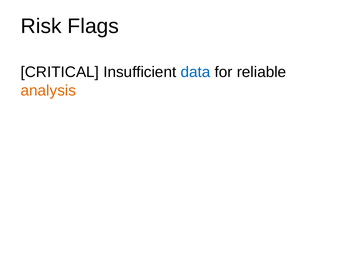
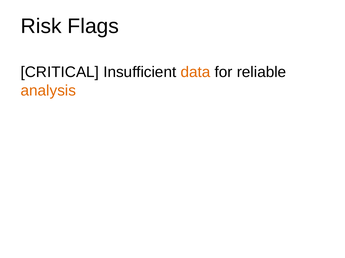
data colour: blue -> orange (195, 72)
